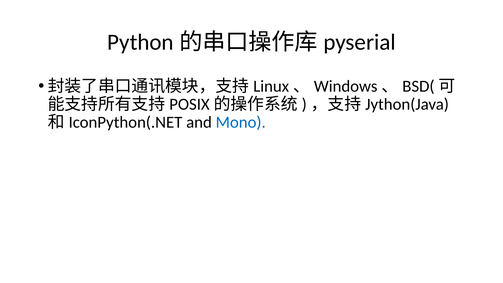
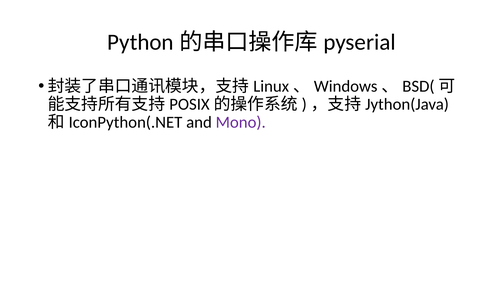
Mono colour: blue -> purple (241, 122)
